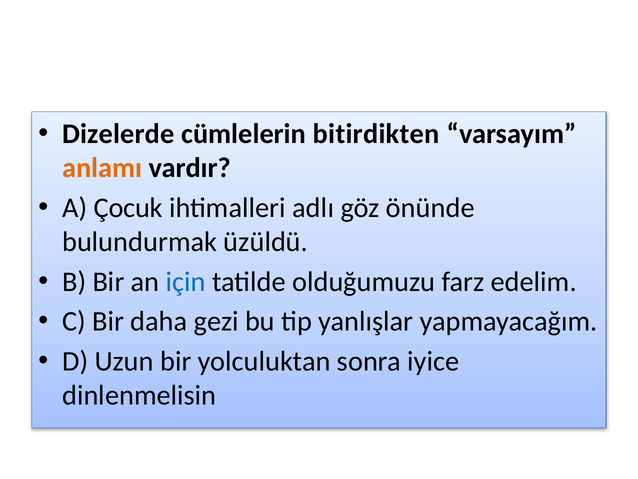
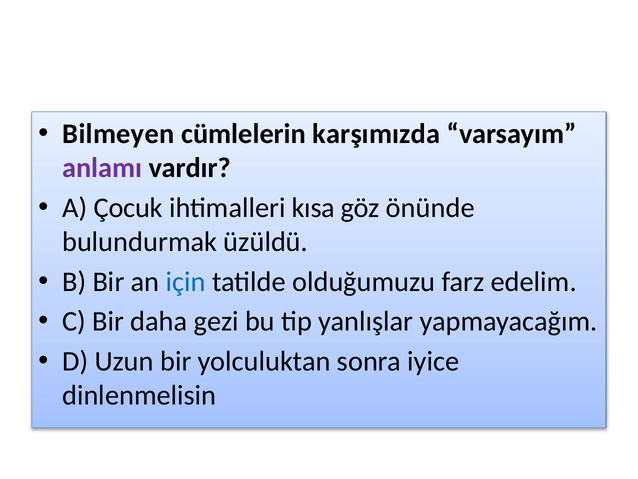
Dizelerde: Dizelerde -> Bilmeyen (118, 134)
bitirdikten: bitirdikten -> karşımızda (376, 134)
anlamı colour: orange -> purple (102, 168)
adlı: adlı -> kısa (313, 208)
